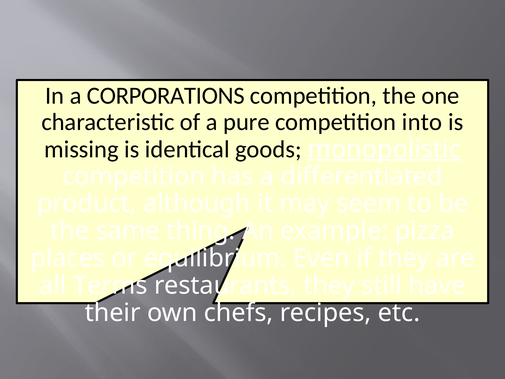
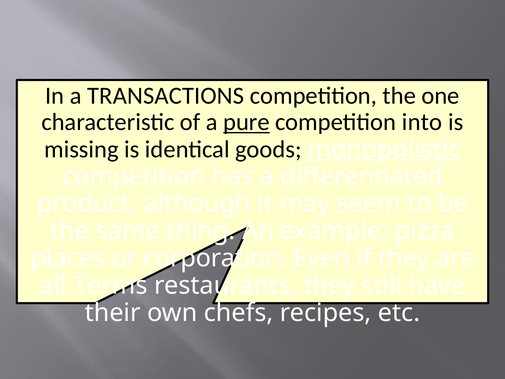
CORPORATIONS: CORPORATIONS -> TRANSACTIONS (166, 96)
pure underline: none -> present (246, 122)
equilibrium: equilibrium -> corporation (215, 258)
